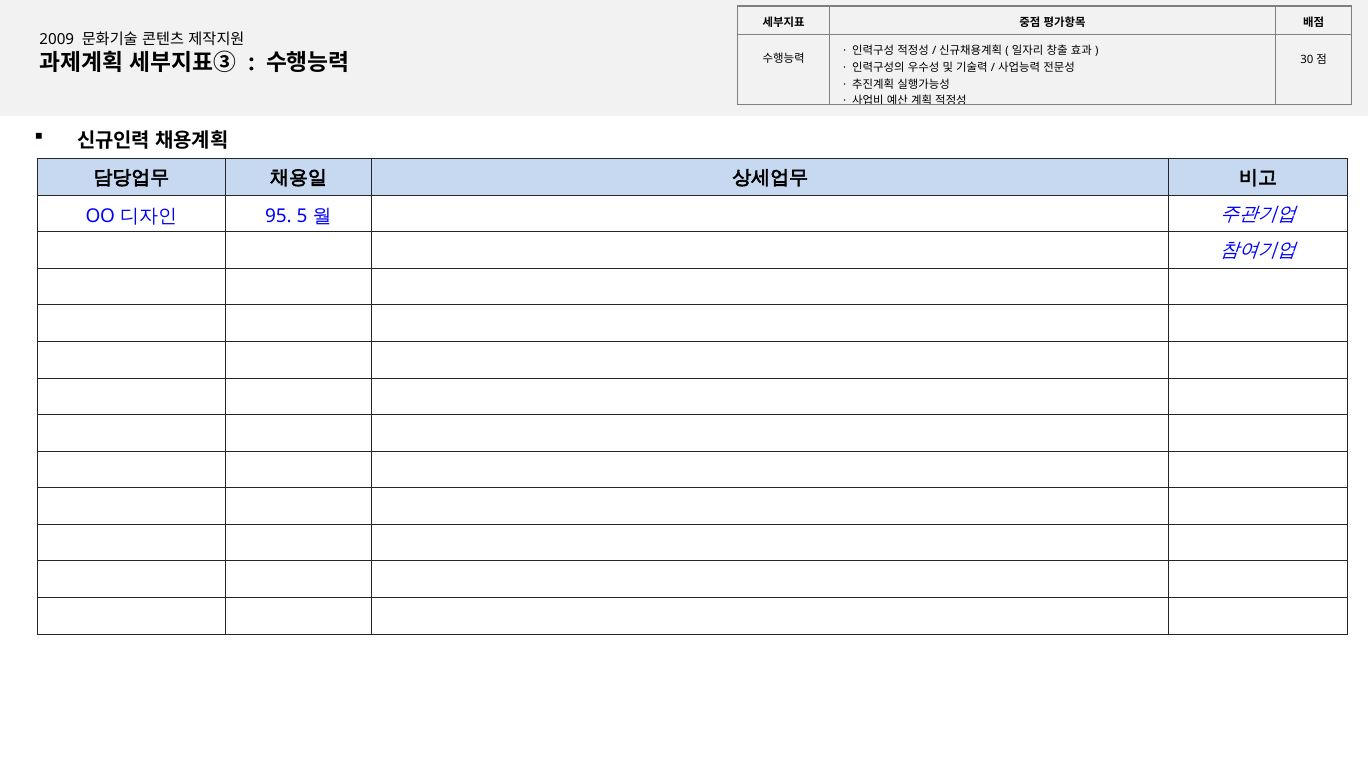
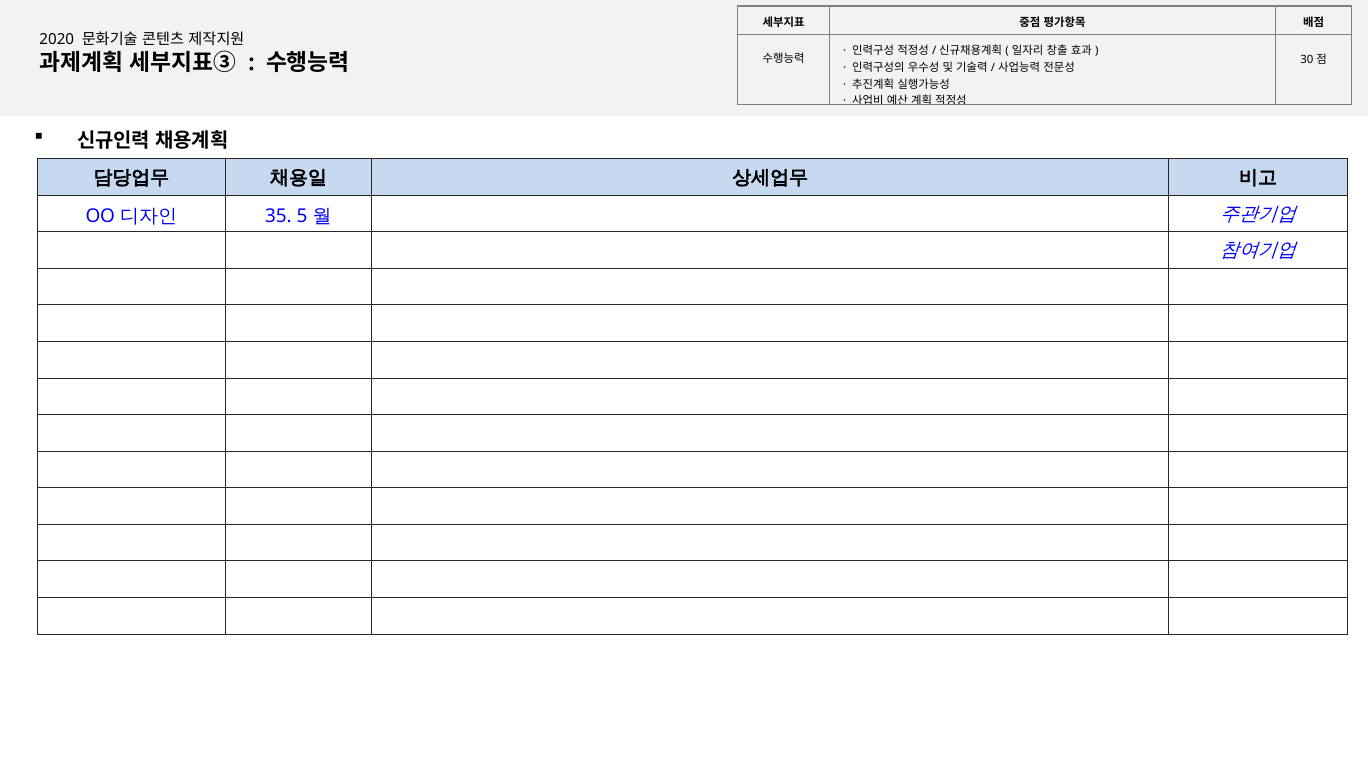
2009: 2009 -> 2020 (57, 39)
95: 95 -> 35 (279, 216)
